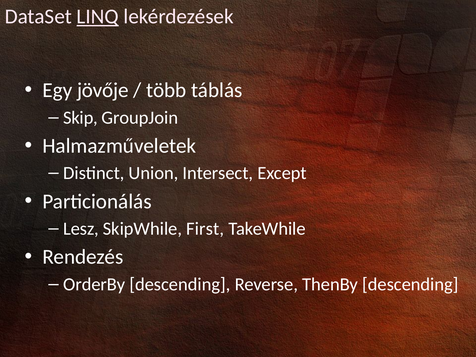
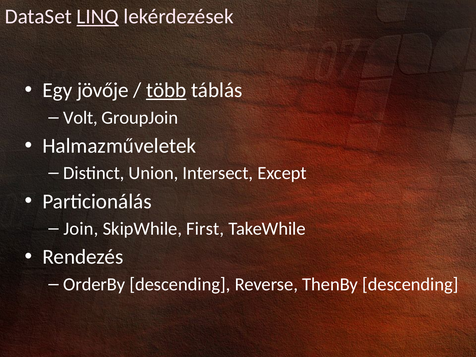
több underline: none -> present (166, 90)
Skip: Skip -> Volt (80, 118)
Lesz: Lesz -> Join (81, 229)
